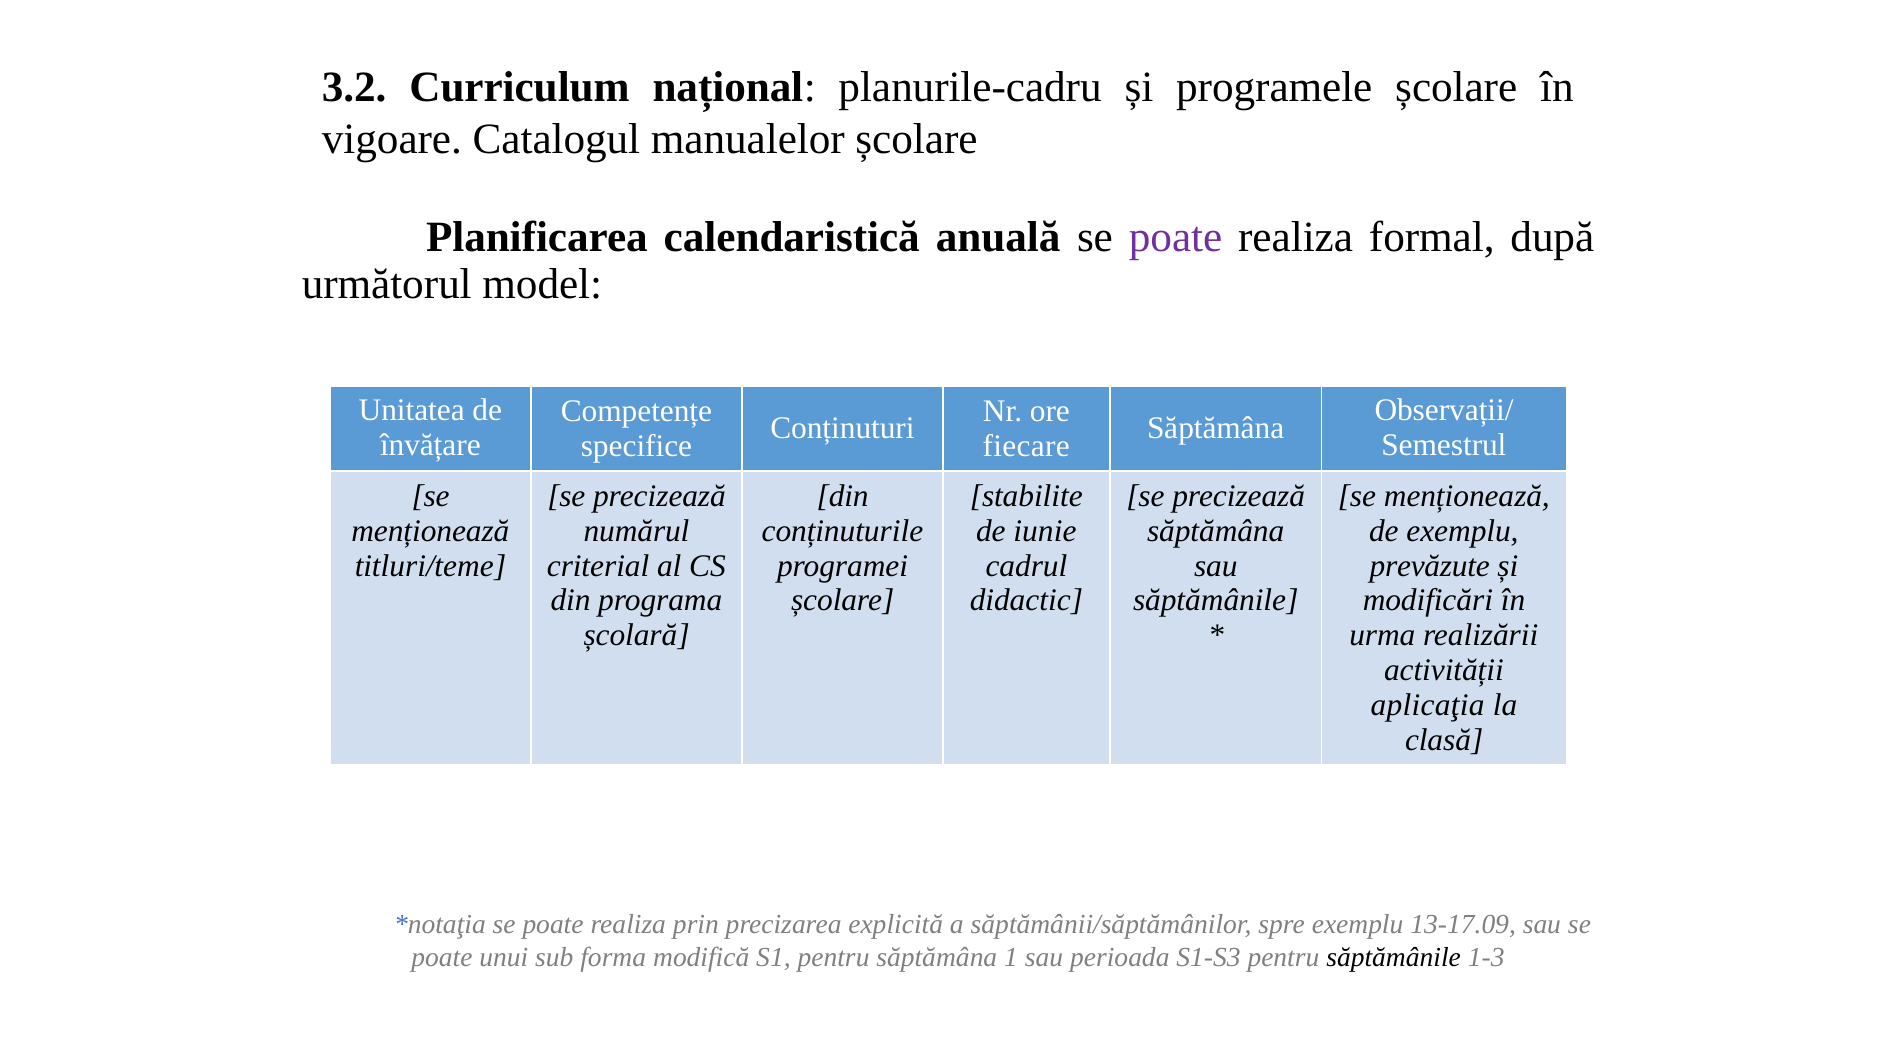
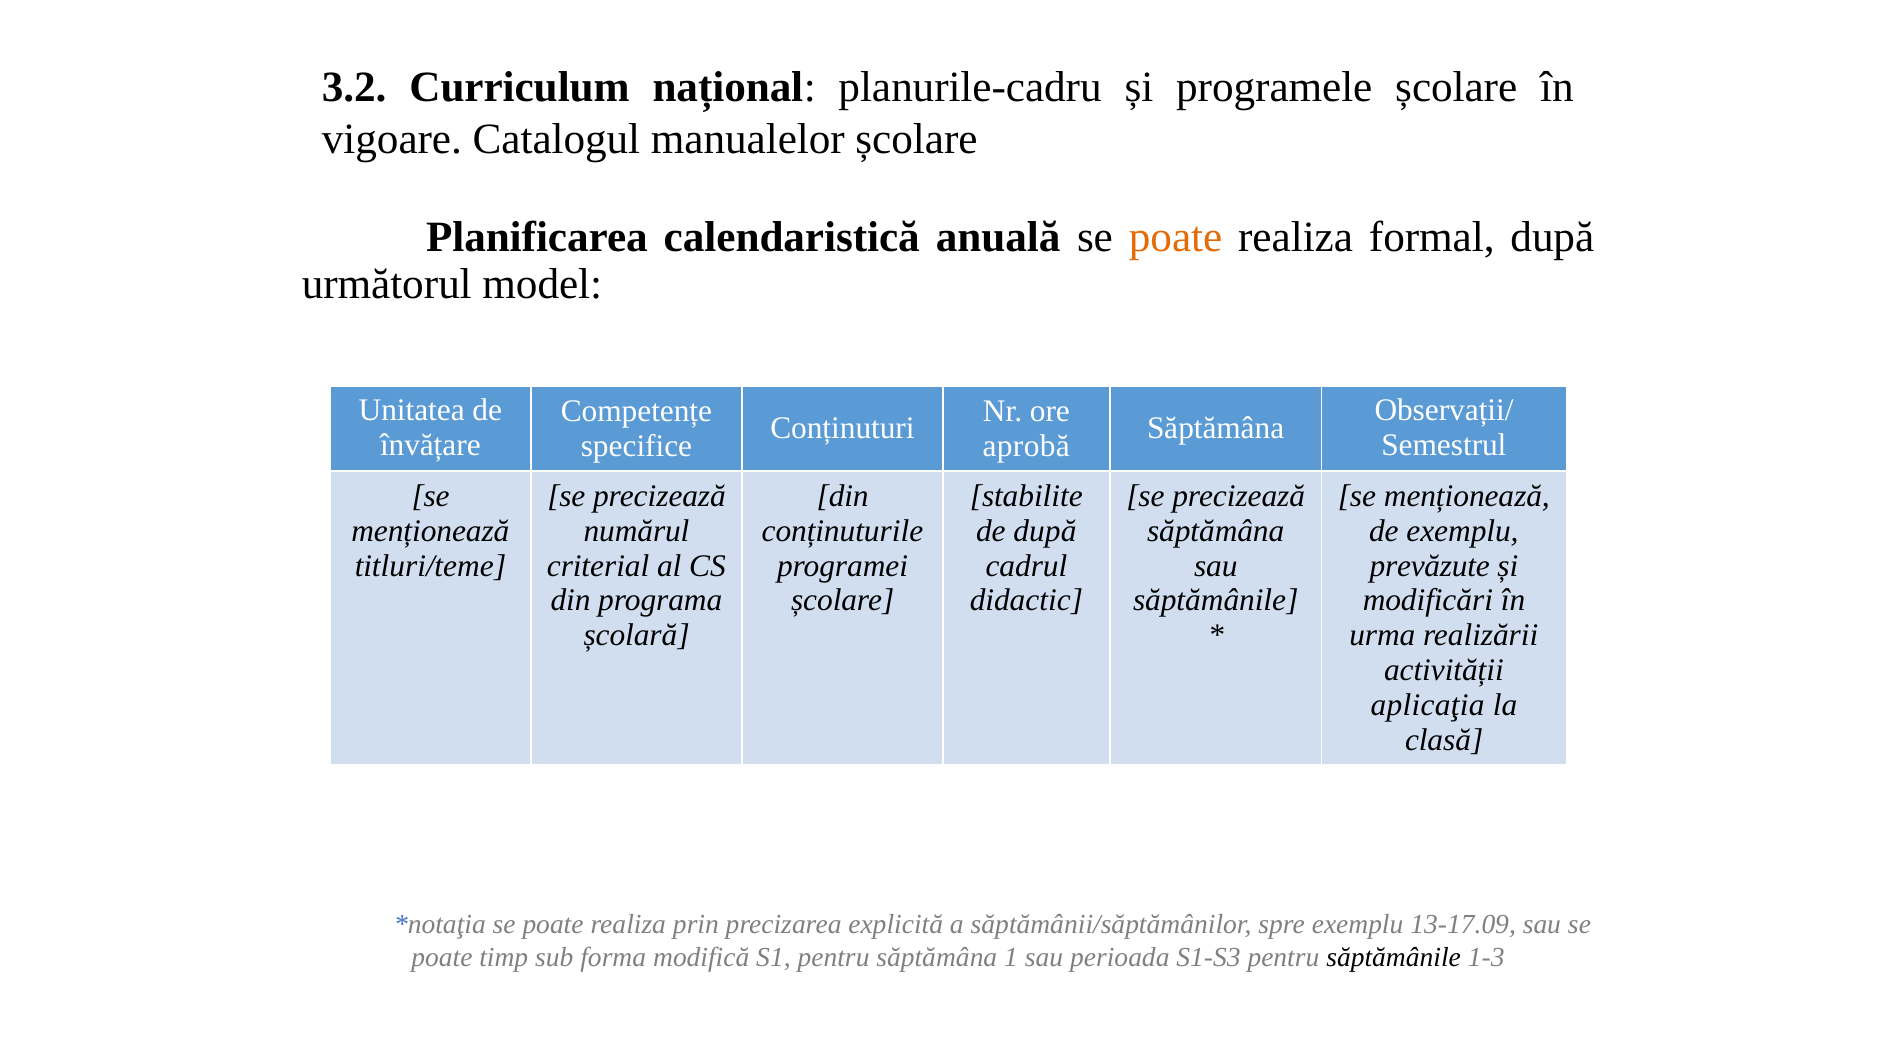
poate colour: purple -> orange (1176, 238)
fiecare: fiecare -> aprobă (1026, 446)
de iunie: iunie -> după (1045, 531)
unui: unui -> timp (504, 957)
